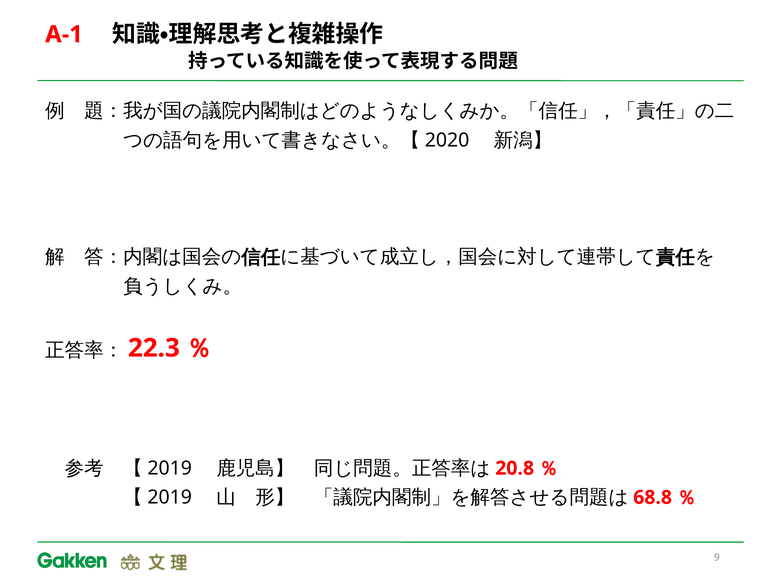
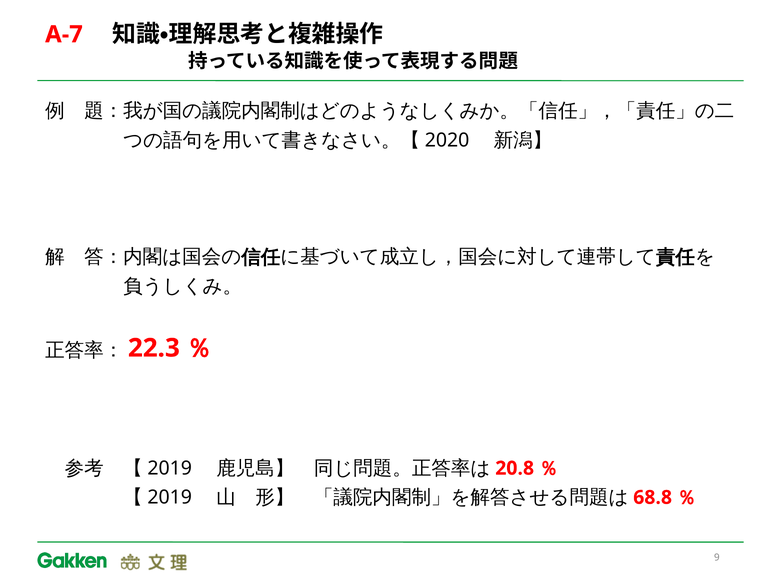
A-1: A-1 -> A-7 (64, 34)
